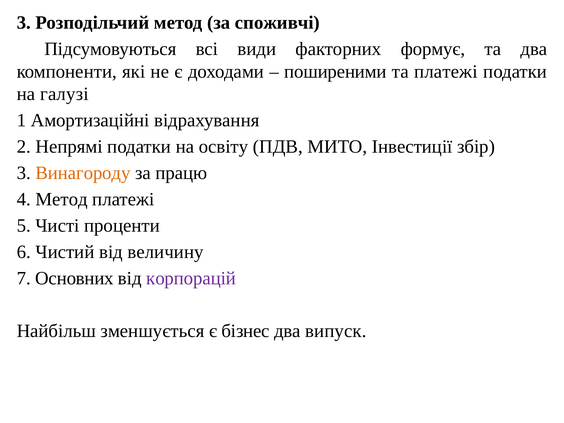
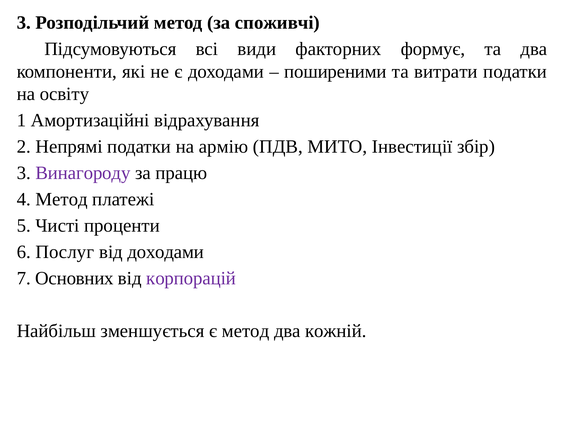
та платежі: платежі -> витрати (446, 71)
галузі: галузі -> освіту (64, 94)
освіту: освіту -> армію (223, 147)
Винагороду colour: orange -> purple (83, 173)
Чистий: Чистий -> Послуг (65, 252)
від величину: величину -> доходами (166, 252)
є бізнес: бізнес -> метод (246, 331)
випуск: випуск -> кожній (336, 331)
